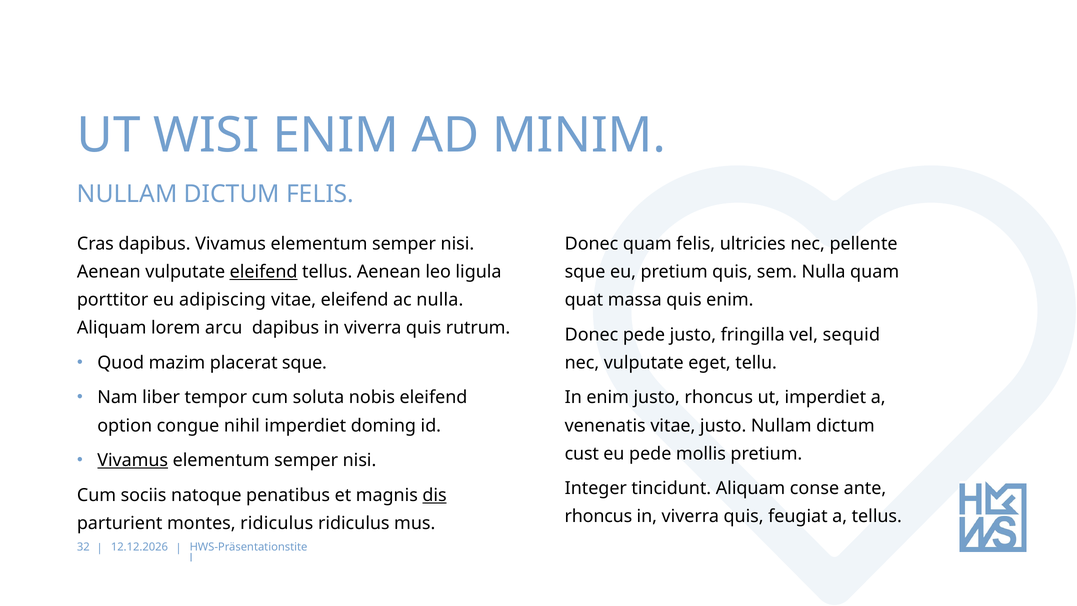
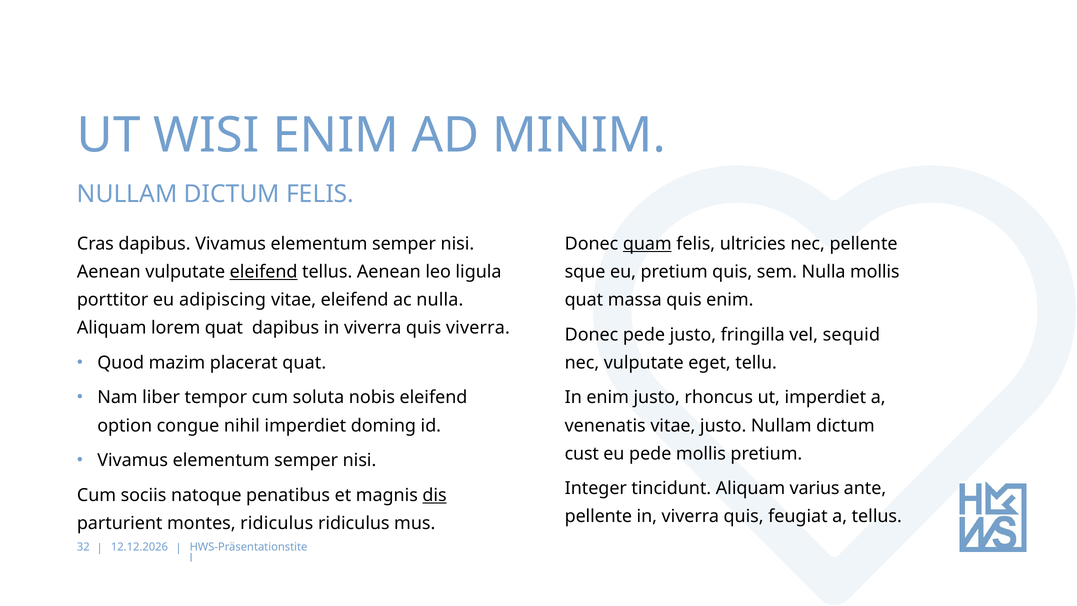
quam underline: none -> present (647, 244)
Nulla quam: quam -> mollis (875, 272)
lorem arcu: arcu -> quat (224, 328)
quis rutrum: rutrum -> viverra (478, 328)
placerat sque: sque -> quat (304, 363)
Vivamus underline: present -> none (133, 460)
conse: conse -> varius (815, 488)
rhoncus: rhoncus -> pellente (598, 516)
